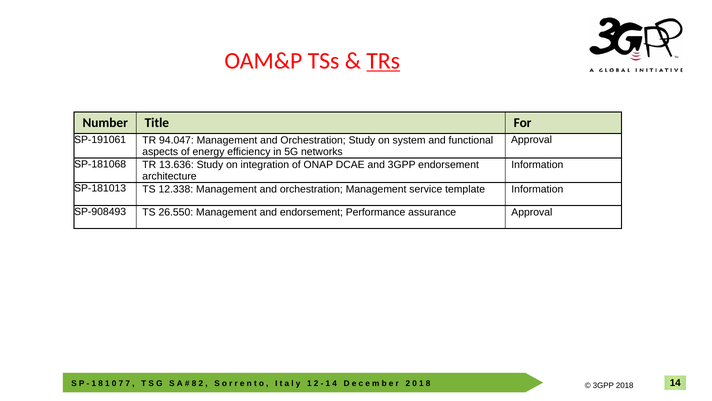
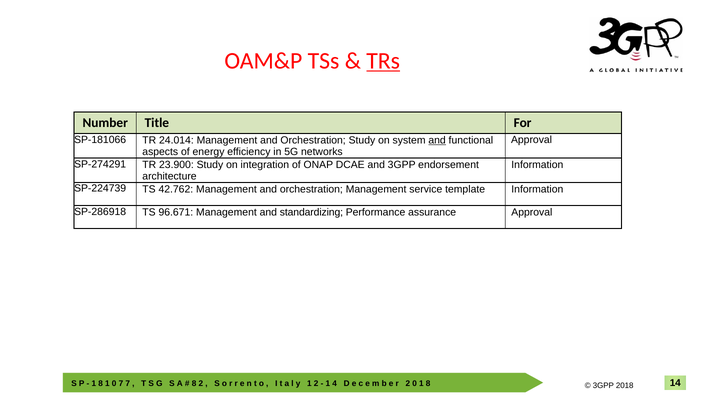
SP-191061: SP-191061 -> SP-181066 (100, 139)
94.047: 94.047 -> 24.014 (176, 140)
and underline: none -> present (437, 140)
SP-181068: SP-181068 -> SP-274291 (100, 164)
13.636: 13.636 -> 23.900 (176, 164)
SP-181013: SP-181013 -> SP-224739 (100, 188)
12.338: 12.338 -> 42.762 (176, 189)
SP-908493: SP-908493 -> SP-286918 (100, 211)
26.550: 26.550 -> 96.671 (176, 212)
and endorsement: endorsement -> standardizing (311, 212)
